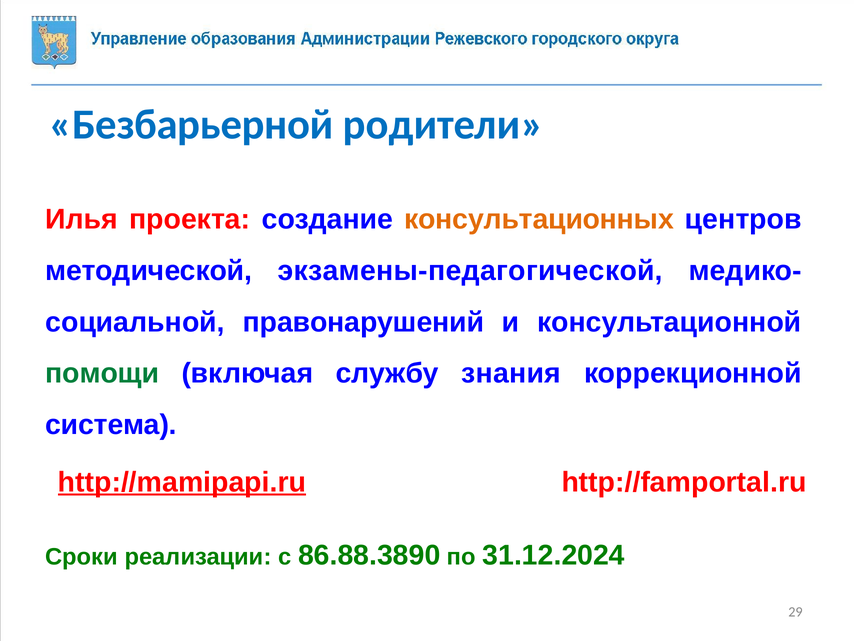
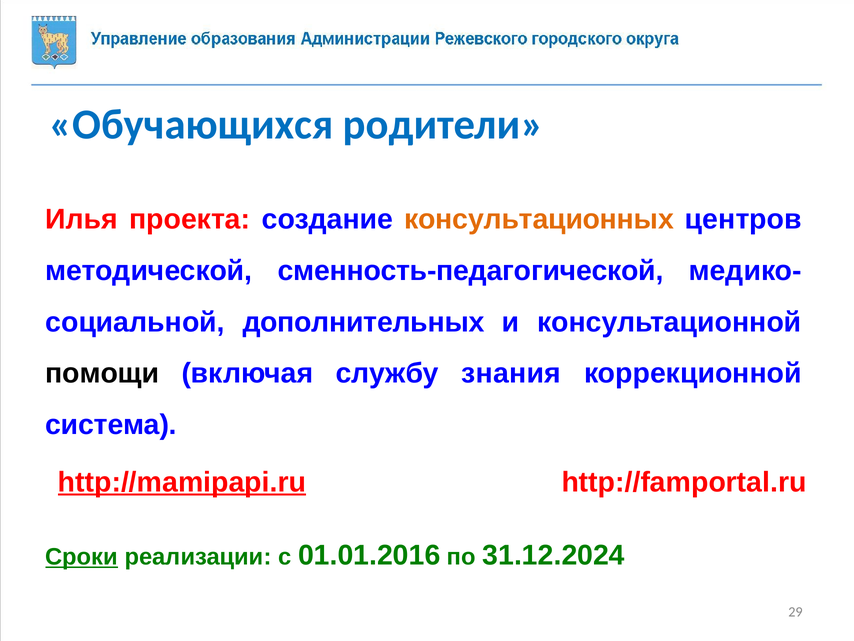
Безбарьерной: Безбарьерной -> Обучающихся (191, 125)
экзамены-педагогической: экзамены-педагогической -> сменность-педагогической (471, 271)
правонарушений: правонарушений -> дополнительных (364, 322)
помощи colour: green -> black (102, 373)
Сроки underline: none -> present (82, 557)
86.88.3890: 86.88.3890 -> 01.01.2016 (369, 555)
